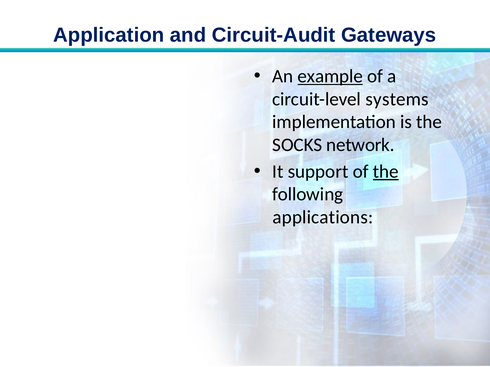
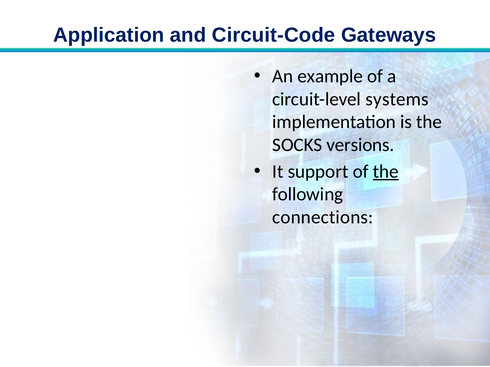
Circuit-Audit: Circuit-Audit -> Circuit-Code (274, 35)
example underline: present -> none (330, 76)
network: network -> versions (360, 145)
applications: applications -> connections (323, 218)
